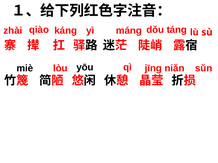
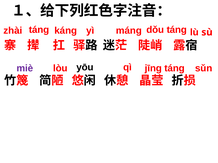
zhài qiào: qiào -> táng (39, 30)
miè colour: black -> purple (25, 69)
jīng niǎn: niǎn -> táng (175, 69)
